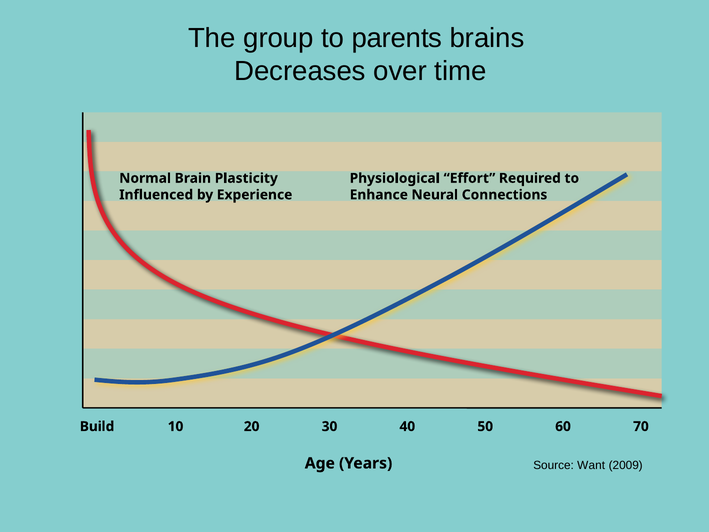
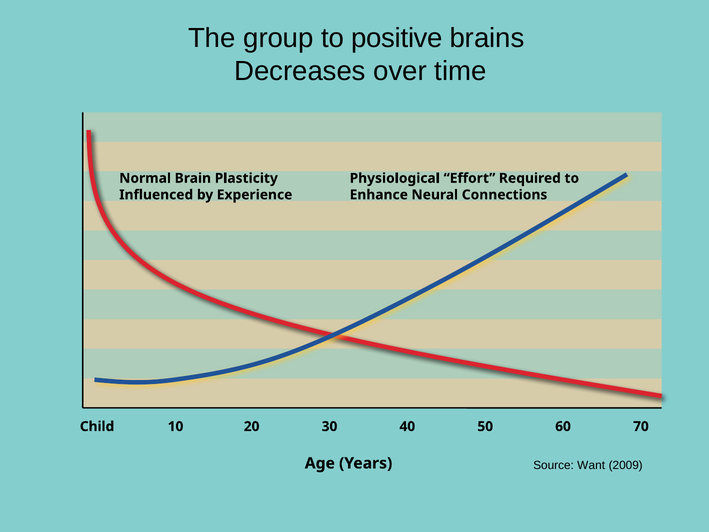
parents: parents -> positive (397, 38)
Build: Build -> Child (97, 426)
